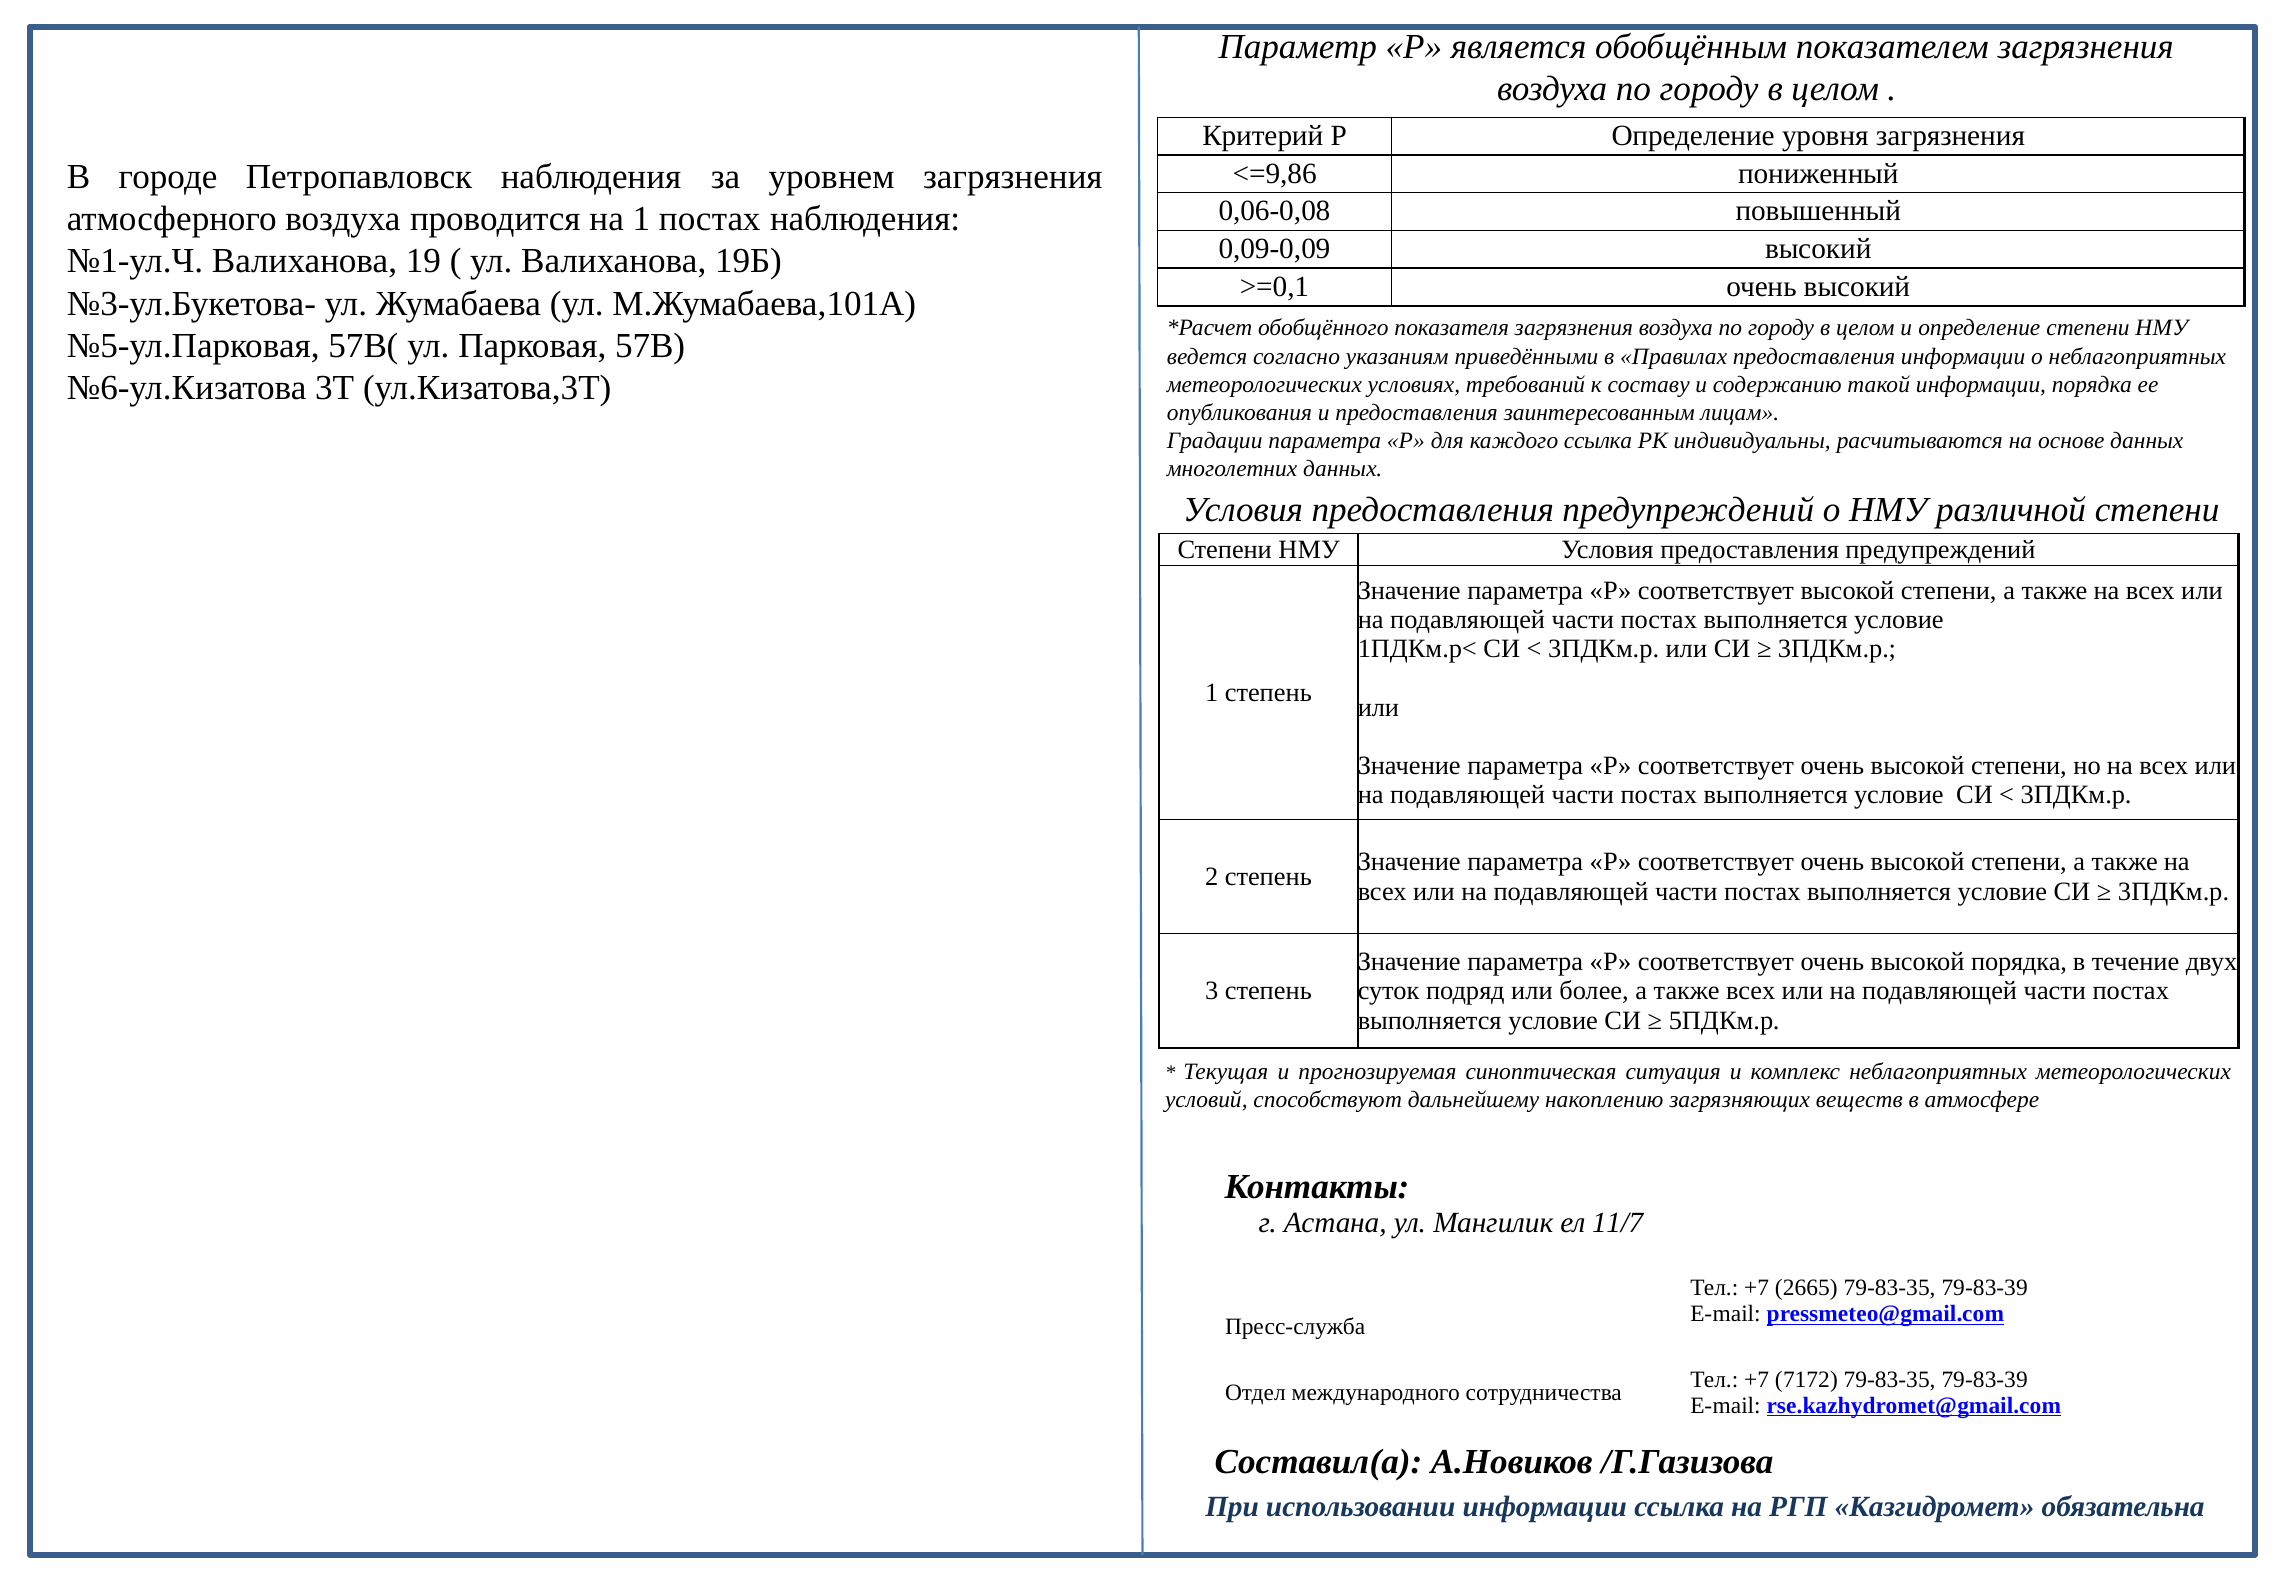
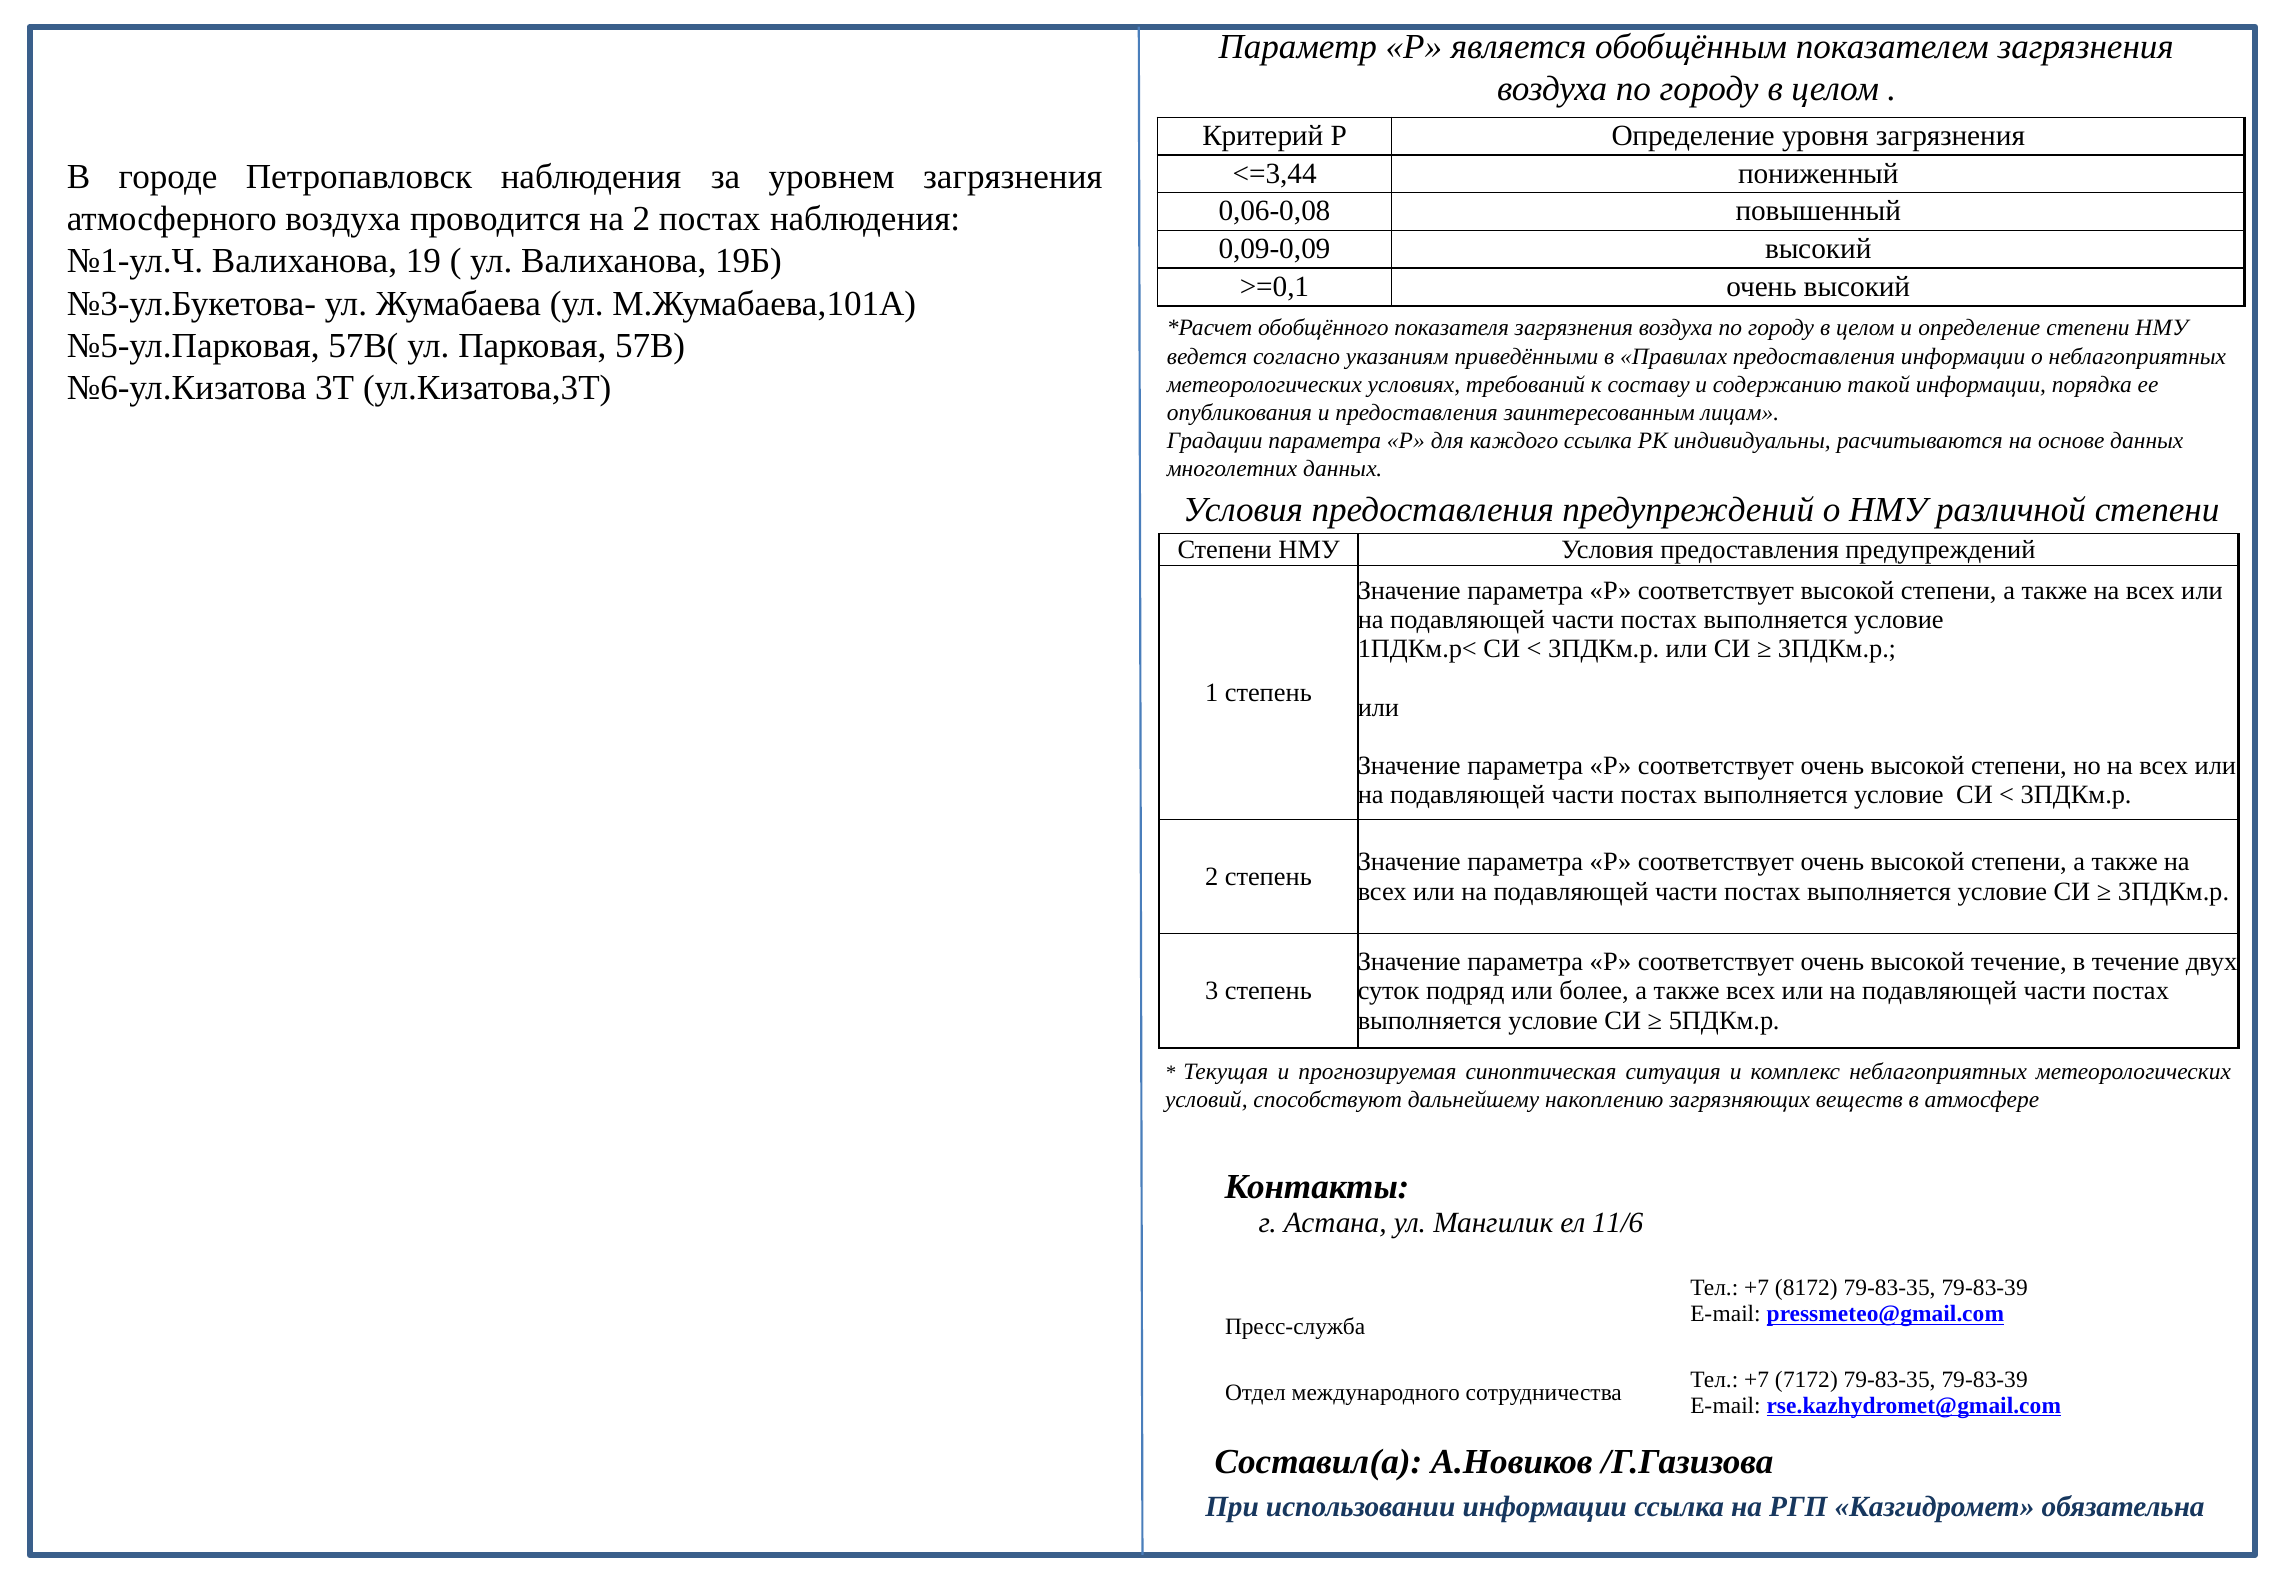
<=9,86: <=9,86 -> <=3,44 (1275, 174)
на 1: 1 -> 2 (641, 219)
высокой порядка: порядка -> течение (2019, 962)
11/7: 11/7 -> 11/6 (1618, 1223)
2665: 2665 -> 8172 (1806, 1288)
